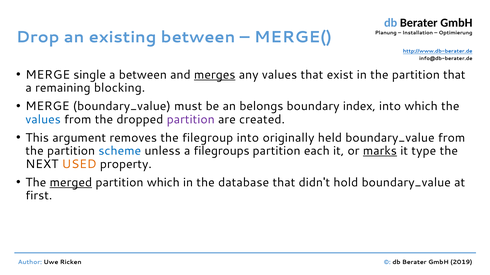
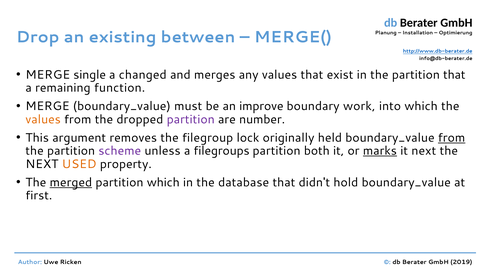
a between: between -> changed (143, 75)
merges underline: present -> none (215, 75)
blocking: blocking -> function (120, 88)
belongs: belongs -> improve (261, 106)
index: index -> work (359, 106)
values colour: blue -> orange (43, 120)
created: created -> number (262, 120)
filegroup into: into -> lock (248, 138)
from underline: none -> present (452, 138)
scheme colour: blue -> purple (120, 151)
each: each -> both (317, 151)
it type: type -> next (424, 151)
